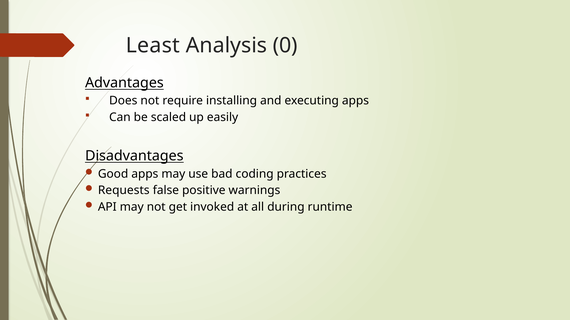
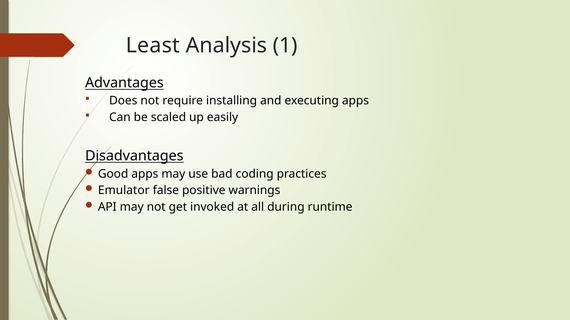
0: 0 -> 1 (285, 46)
Requests: Requests -> Emulator (124, 191)
